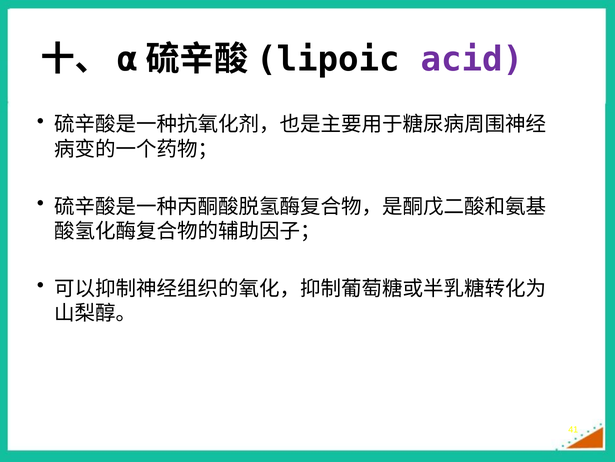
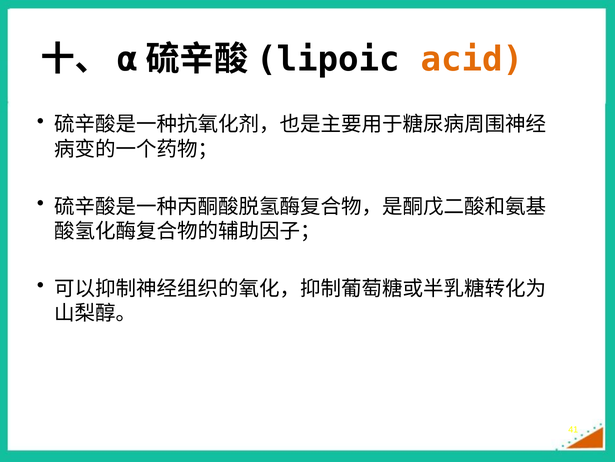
acid colour: purple -> orange (472, 59)
